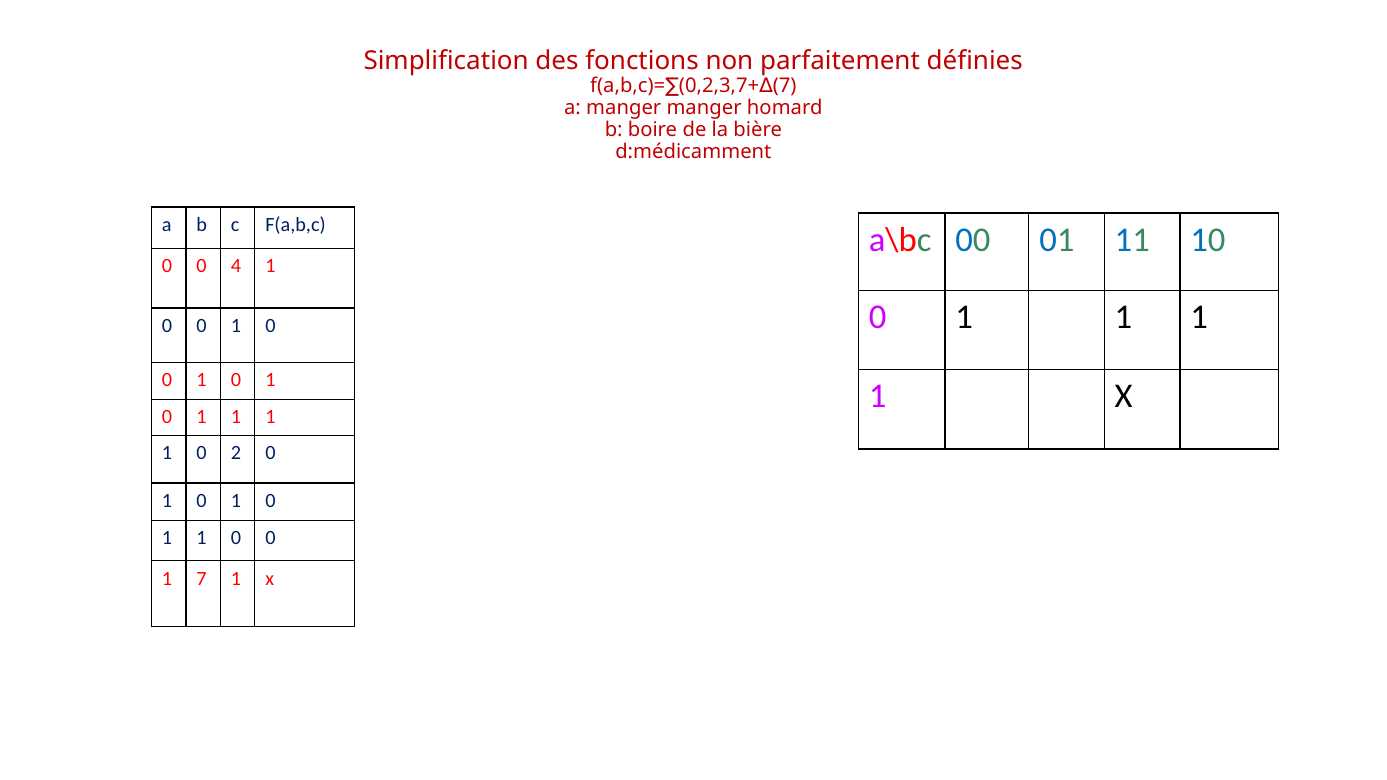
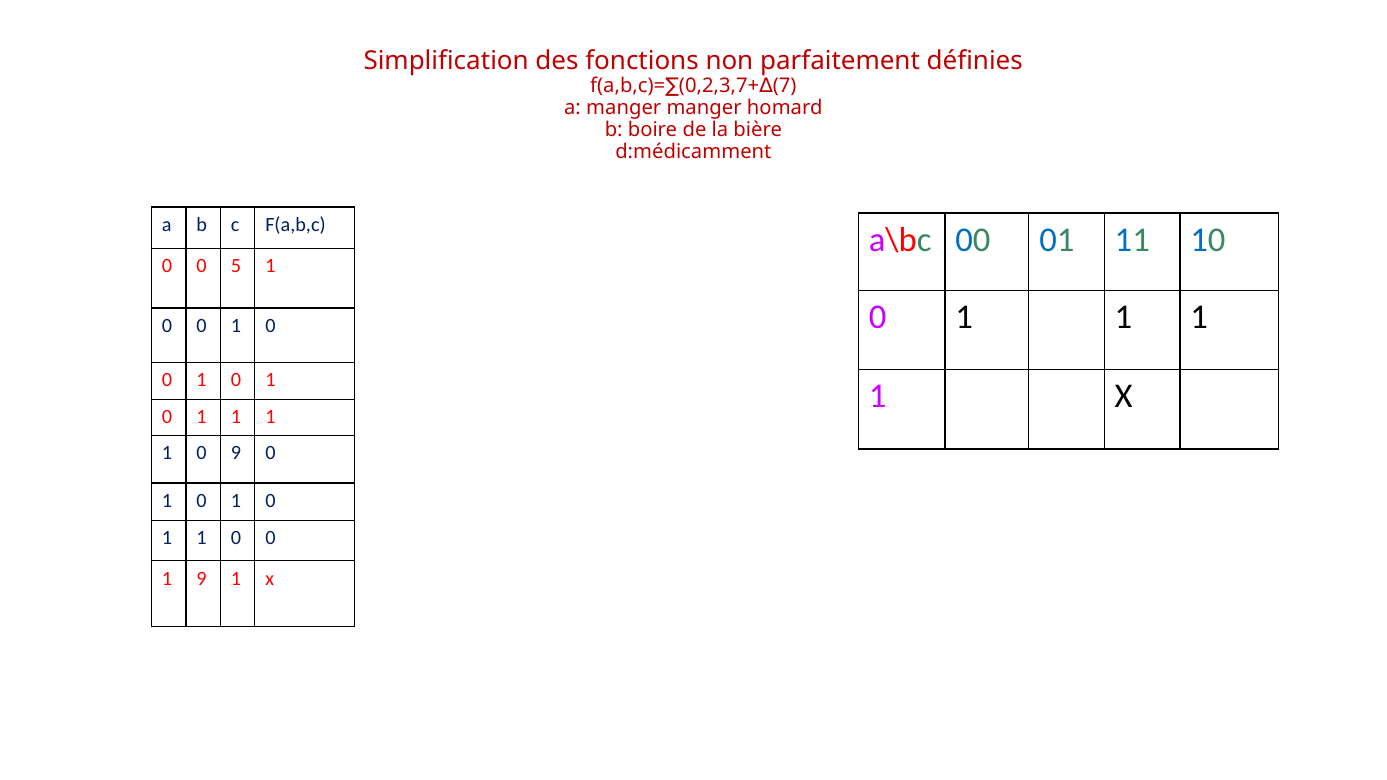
4: 4 -> 5 (236, 266)
0 2: 2 -> 9 (236, 453)
1 7: 7 -> 9 (201, 579)
